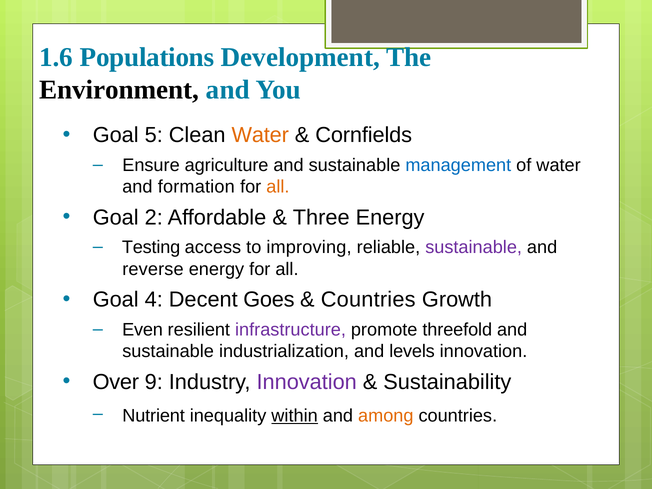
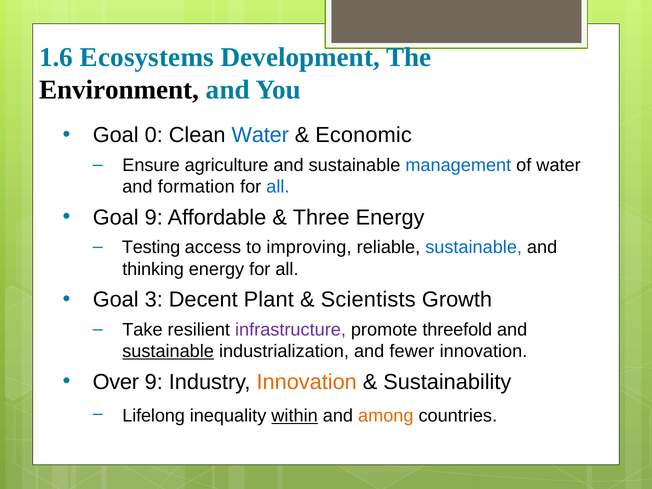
Populations: Populations -> Ecosystems (147, 57)
5: 5 -> 0 (154, 135)
Water colour: orange -> blue (260, 135)
Cornfields: Cornfields -> Economic (364, 135)
all colour: orange -> blue (278, 187)
Goal 2: 2 -> 9 (154, 217)
sustainable colour: purple -> blue (474, 247)
reverse: reverse -> thinking (153, 269)
4: 4 -> 3 (154, 300)
Goes: Goes -> Plant (269, 300)
Countries: Countries -> Scientists (368, 300)
Even: Even -> Take (142, 330)
sustainable underline: none -> present (168, 351)
levels: levels -> fewer (412, 351)
Innovation colour: purple -> orange (307, 382)
Nutrient: Nutrient -> Lifelong (154, 416)
